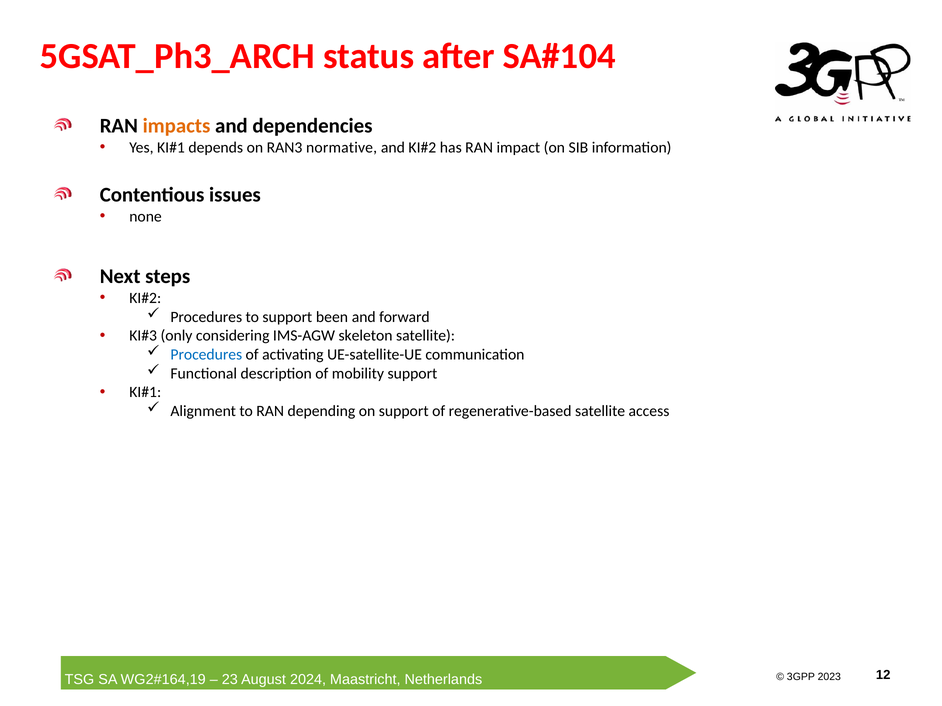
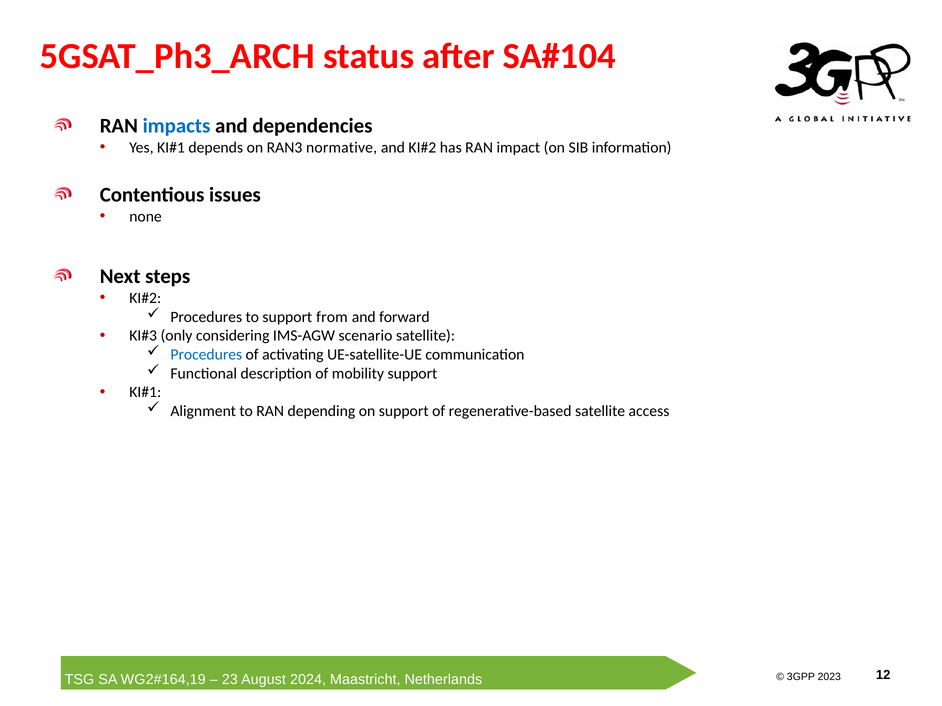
impacts colour: orange -> blue (177, 126)
been: been -> from (332, 317)
skeleton: skeleton -> scenario (365, 336)
